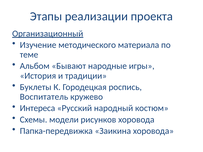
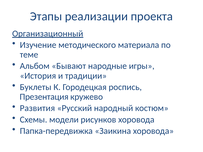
Воспитатель: Воспитатель -> Презентация (44, 97)
Интереса: Интереса -> Развития (37, 108)
